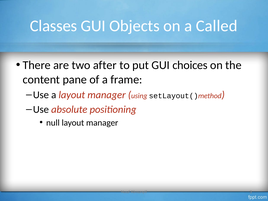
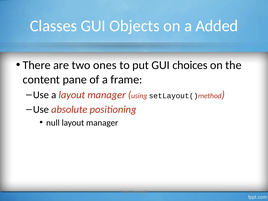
Called: Called -> Added (217, 26)
after: after -> ones (105, 65)
